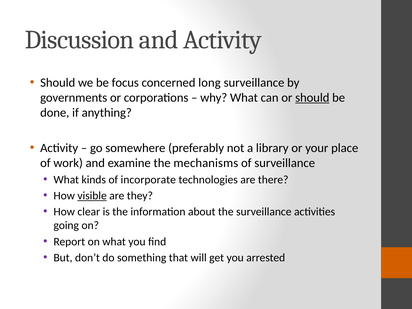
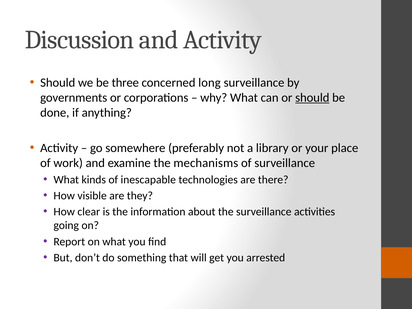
focus: focus -> three (125, 83)
incorporate: incorporate -> inescapable (148, 180)
visible underline: present -> none (92, 196)
